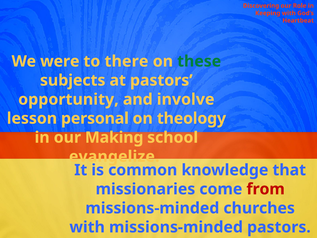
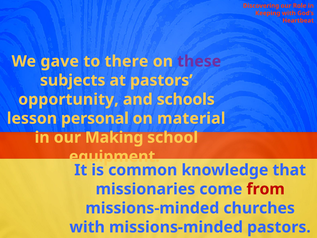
were: were -> gave (60, 61)
these colour: green -> purple (199, 61)
involve: involve -> schools (186, 99)
theology: theology -> material (191, 118)
evangelize: evangelize -> equipment (114, 156)
